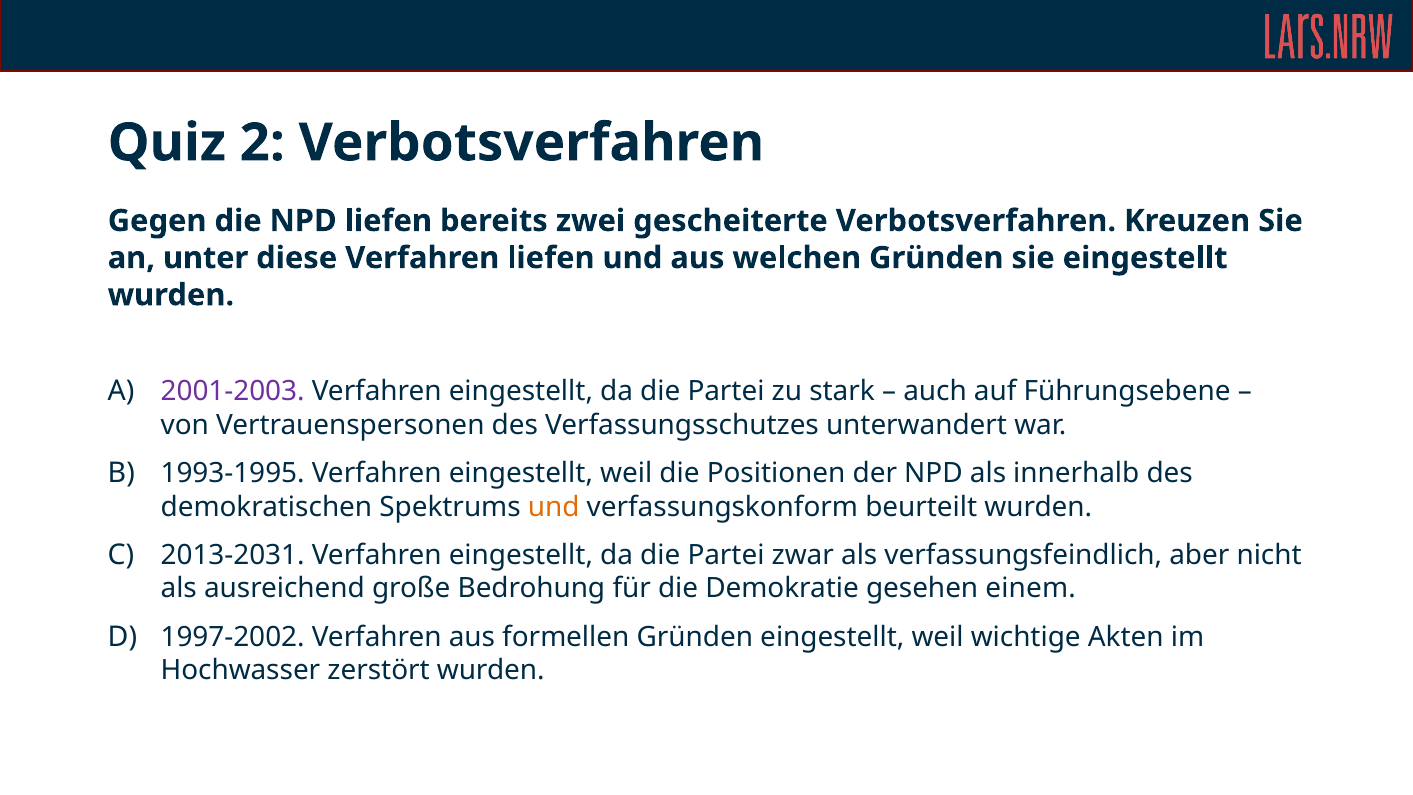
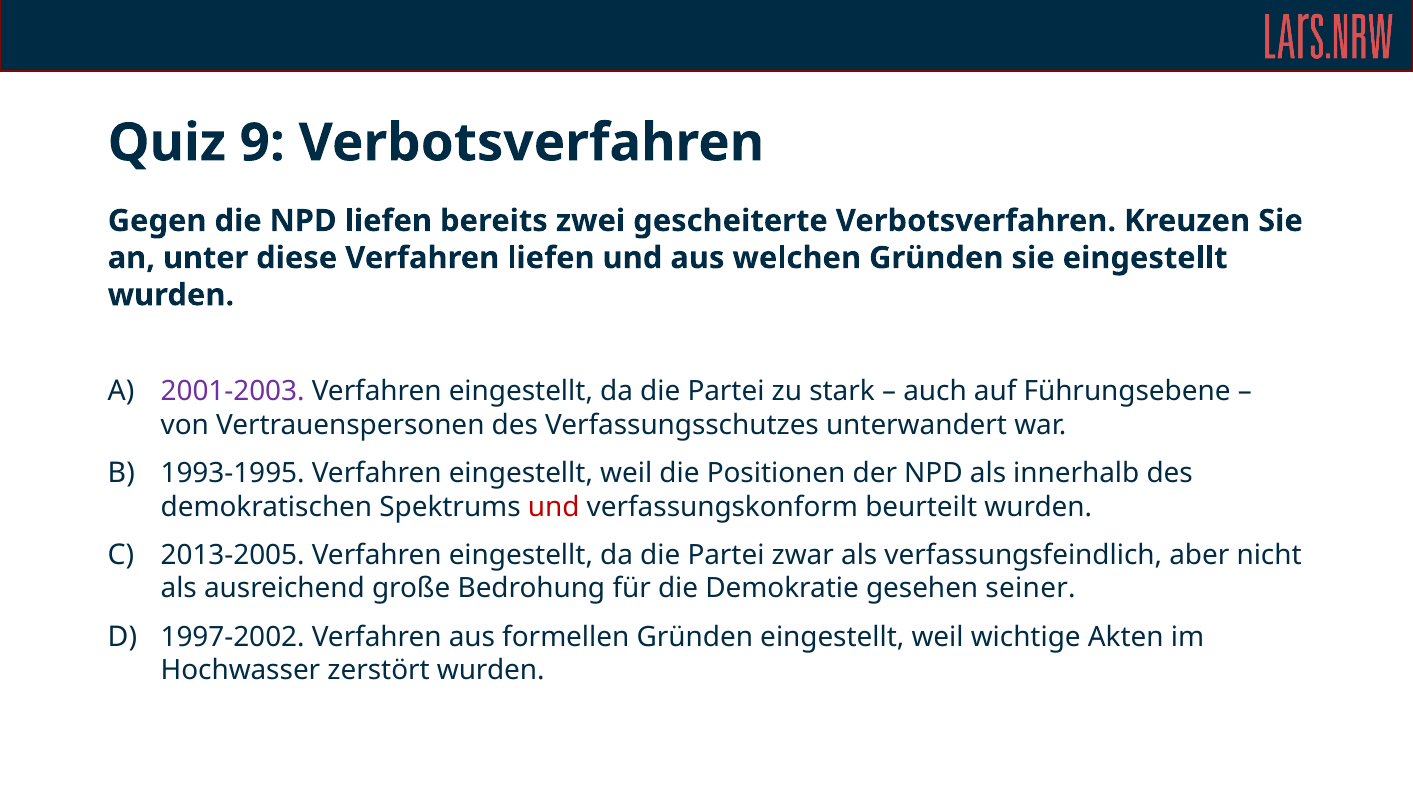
2: 2 -> 9 (262, 143)
und colour: orange -> red (554, 507)
2013-2031: 2013-2031 -> 2013-2005 (233, 555)
einem: einem -> seiner (1031, 589)
